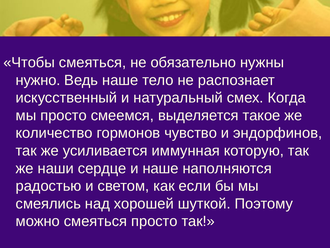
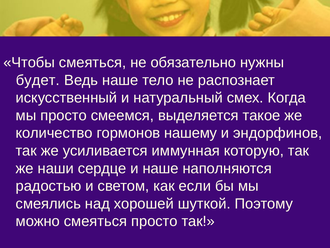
нужно: нужно -> будет (38, 80)
чувство: чувство -> нашему (191, 133)
